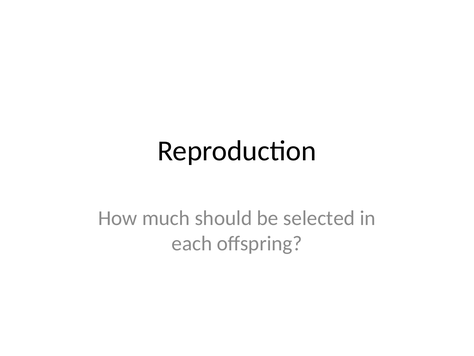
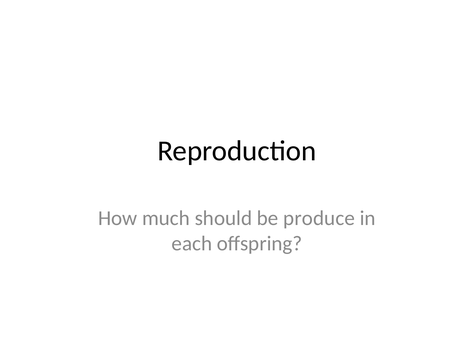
selected: selected -> produce (319, 218)
